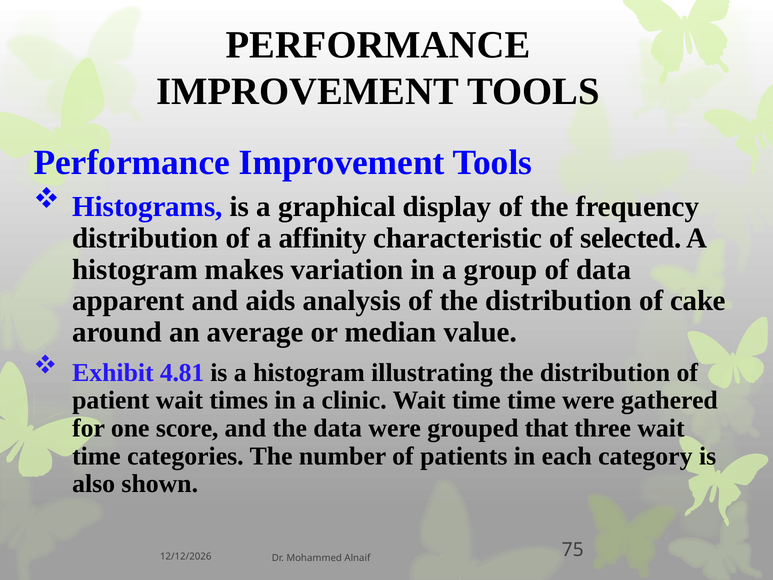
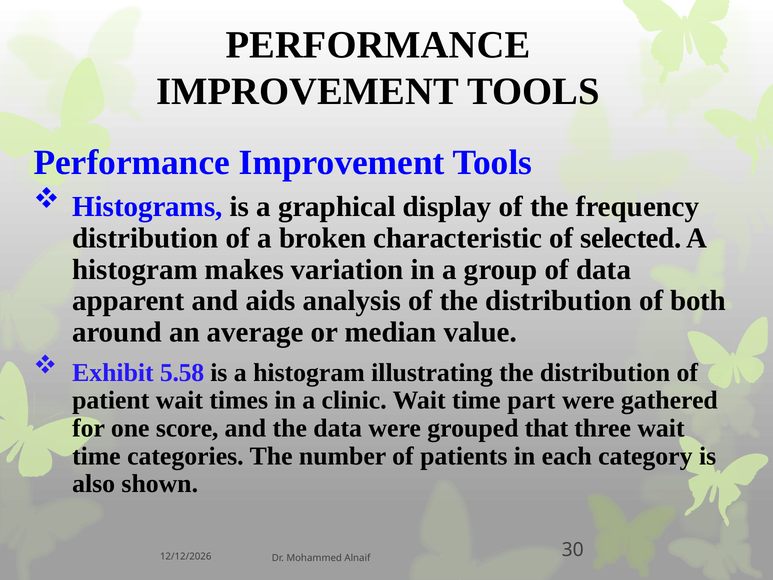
affinity: affinity -> broken (323, 238)
cake: cake -> both (698, 301)
4.81: 4.81 -> 5.58 (182, 372)
time time: time -> part (531, 400)
75: 75 -> 30 (573, 550)
